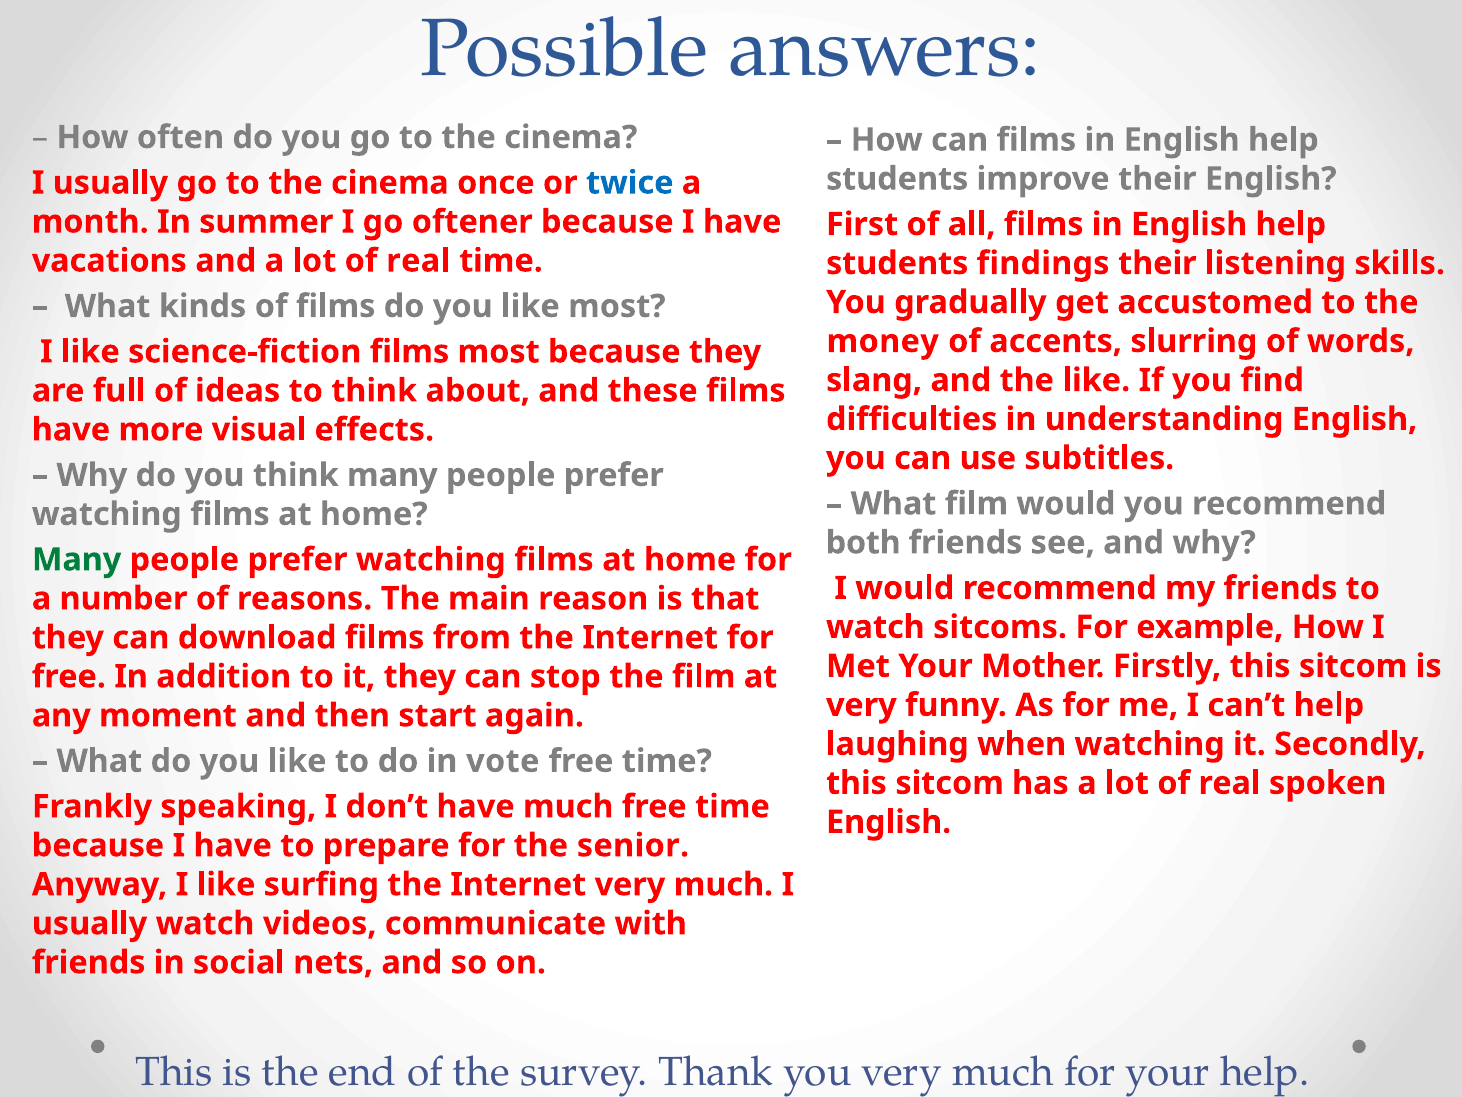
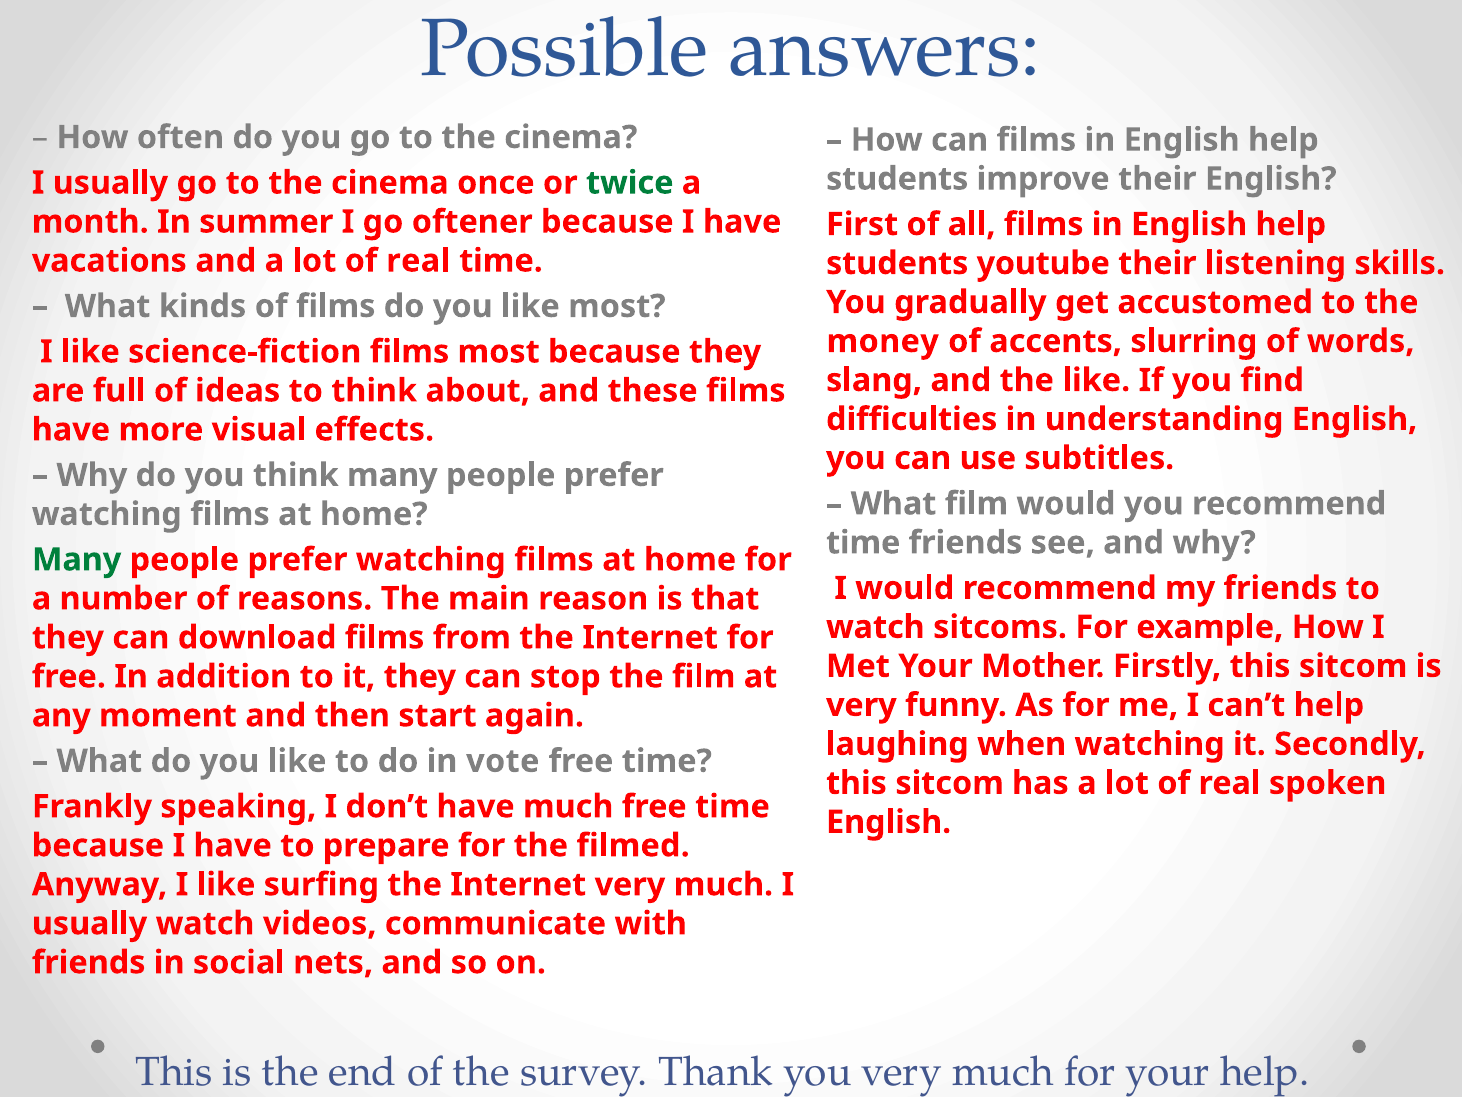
twice colour: blue -> green (630, 183)
findings: findings -> youtube (1043, 263)
both: both -> time (863, 542)
senior: senior -> filmed (633, 845)
